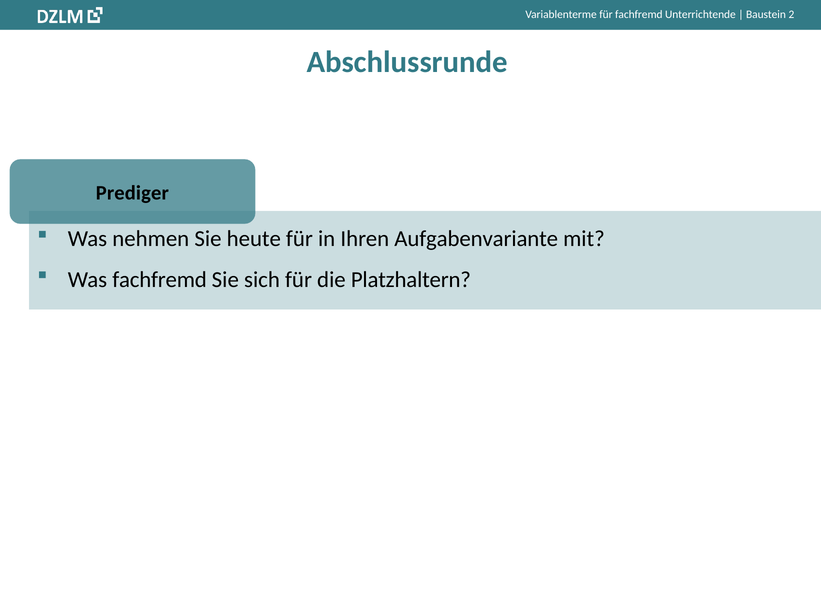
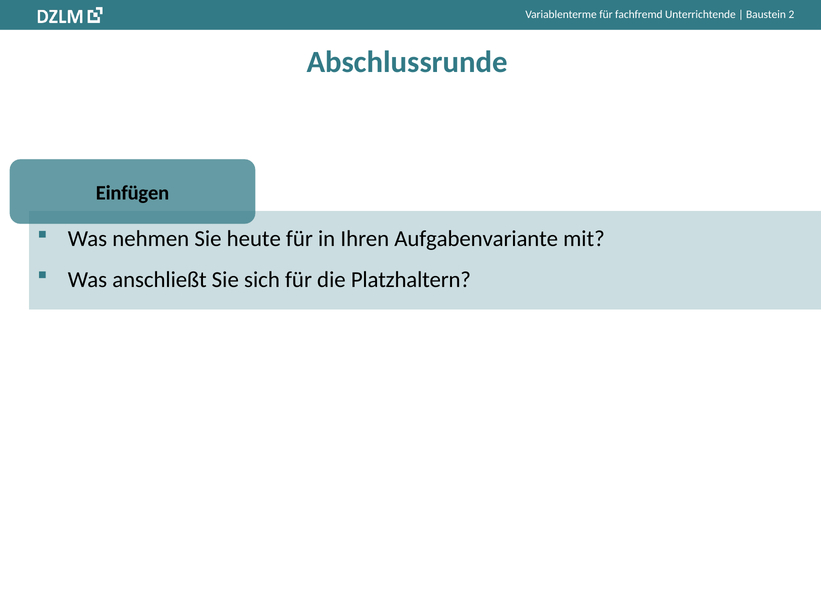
Prediger: Prediger -> Einfügen (132, 193)
Was fachfremd: fachfremd -> anschließt (159, 279)
